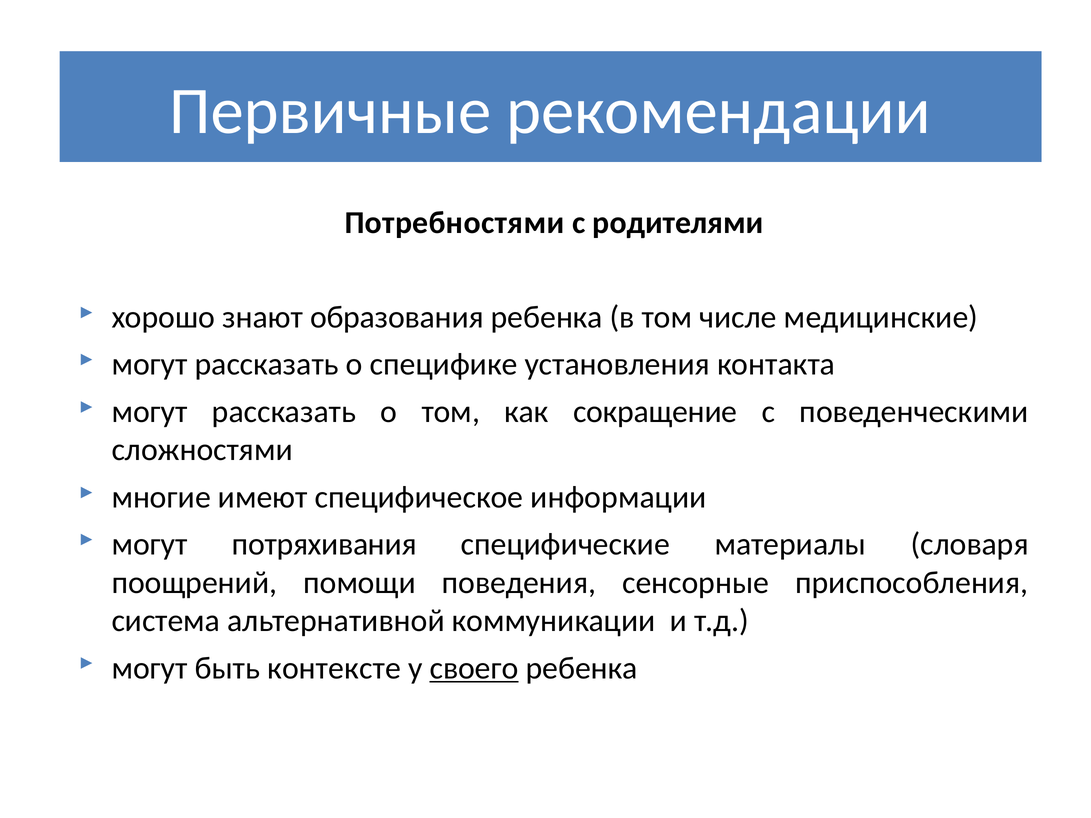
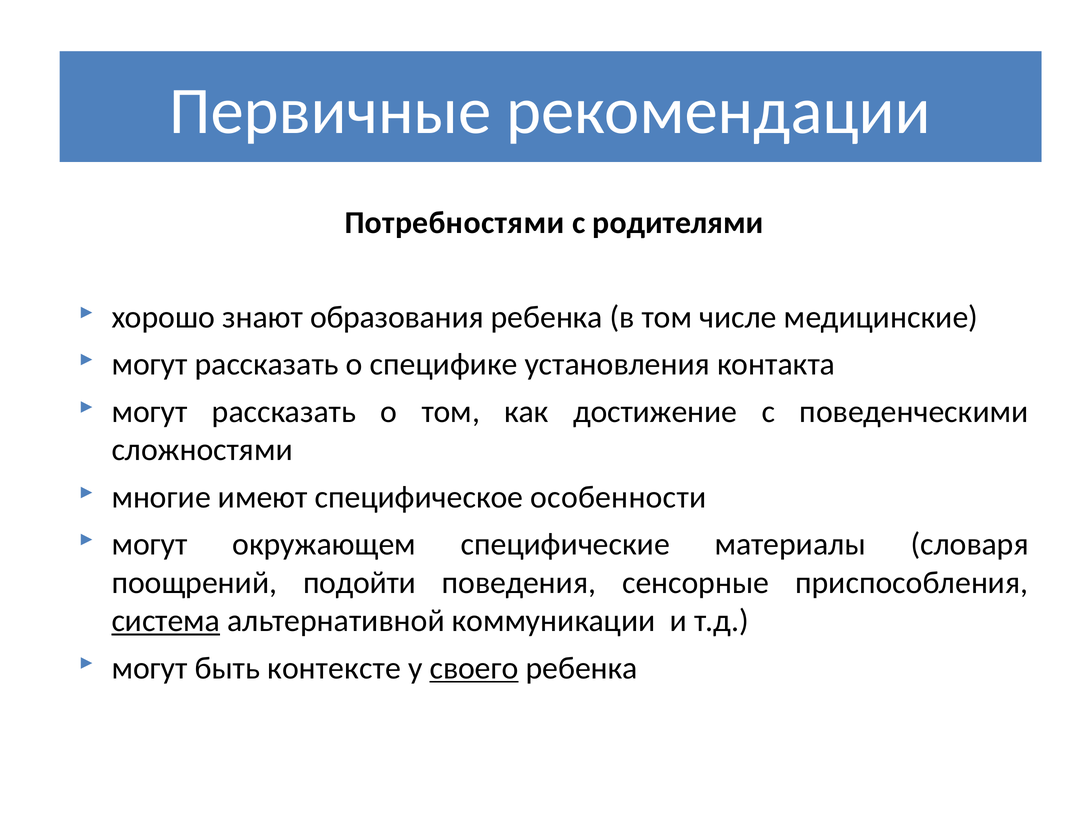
сокращение: сокращение -> достижение (655, 412)
информации: информации -> особенности (618, 497)
потряхивания: потряхивания -> окружающем (324, 545)
помощи: помощи -> подойти (360, 583)
система underline: none -> present (166, 621)
